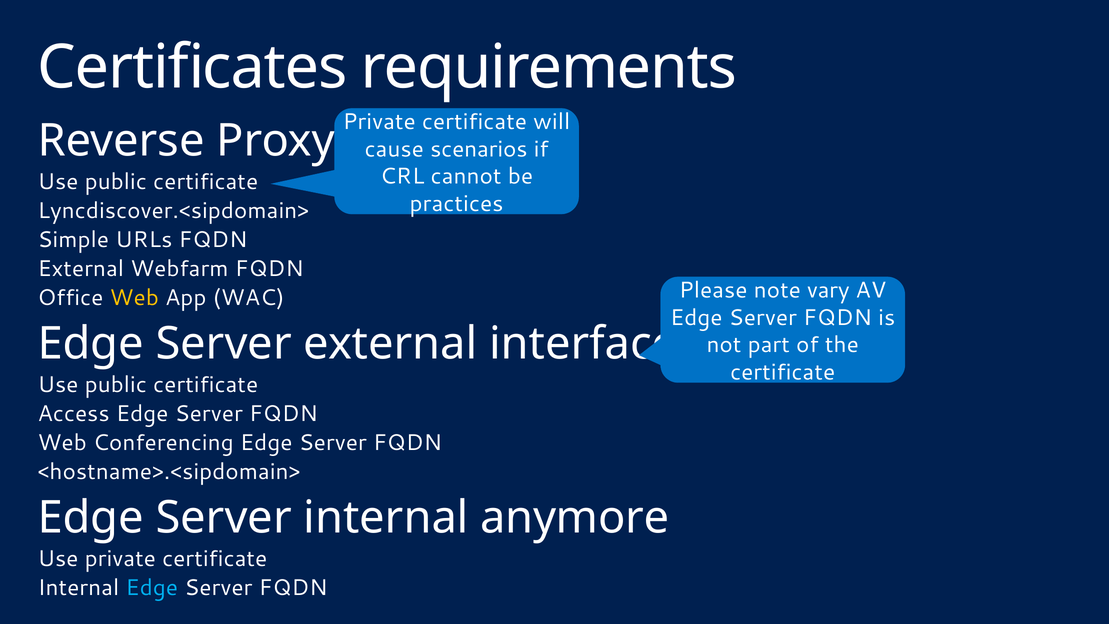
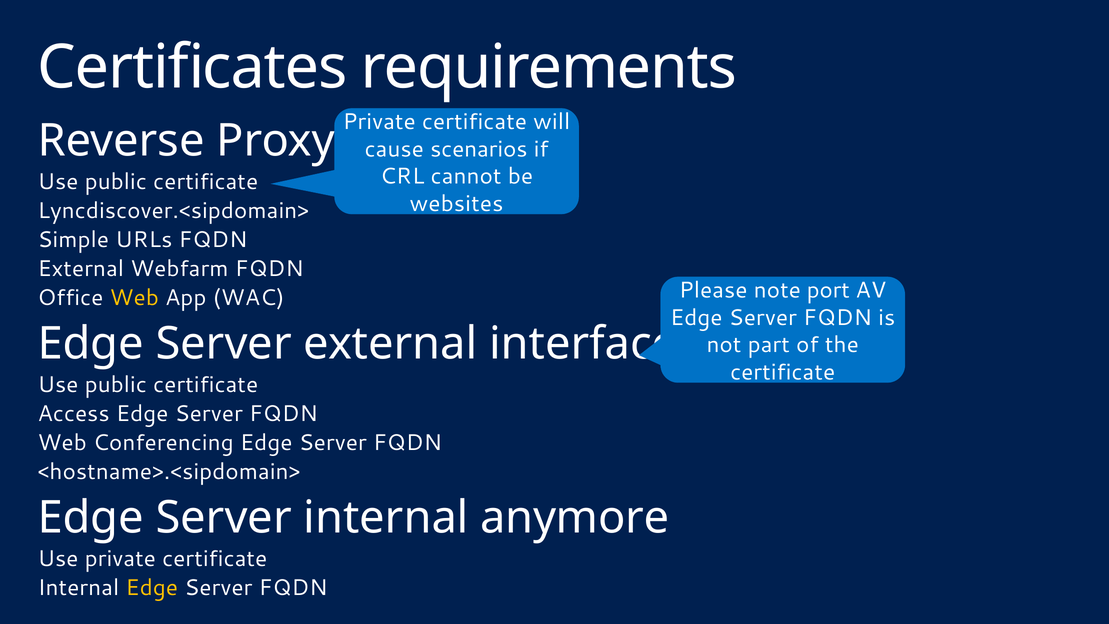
practices: practices -> websites (456, 203)
vary: vary -> port (828, 290)
Edge colour: light blue -> yellow (152, 588)
